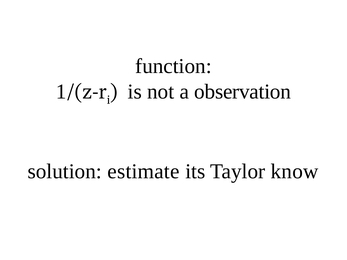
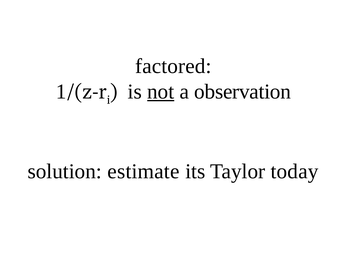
function: function -> factored (173, 66)
not underline: none -> present (161, 92)
know: know -> today (295, 172)
